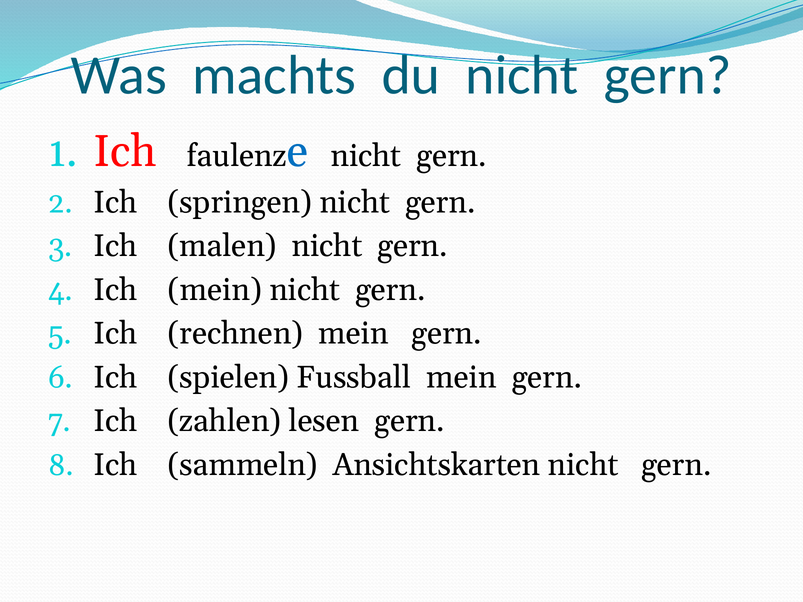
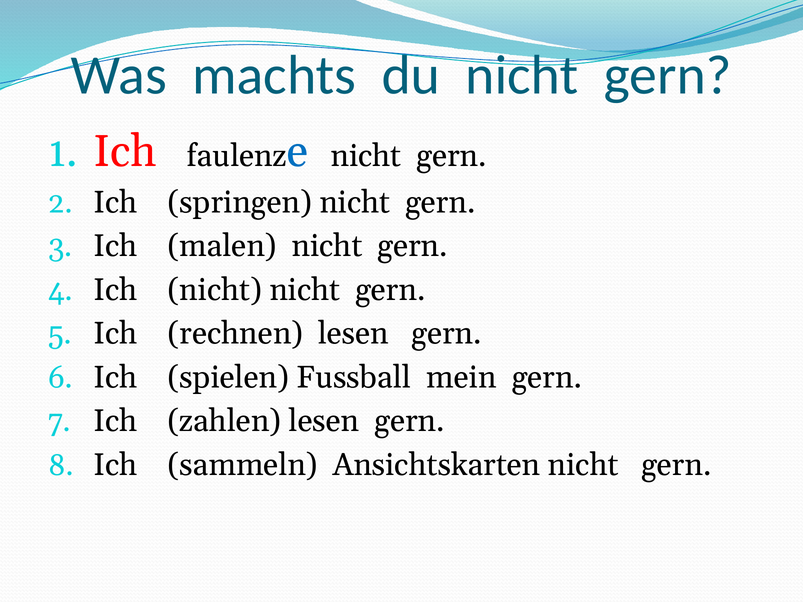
Ich mein: mein -> nicht (215, 290)
rechnen mein: mein -> lesen (353, 334)
